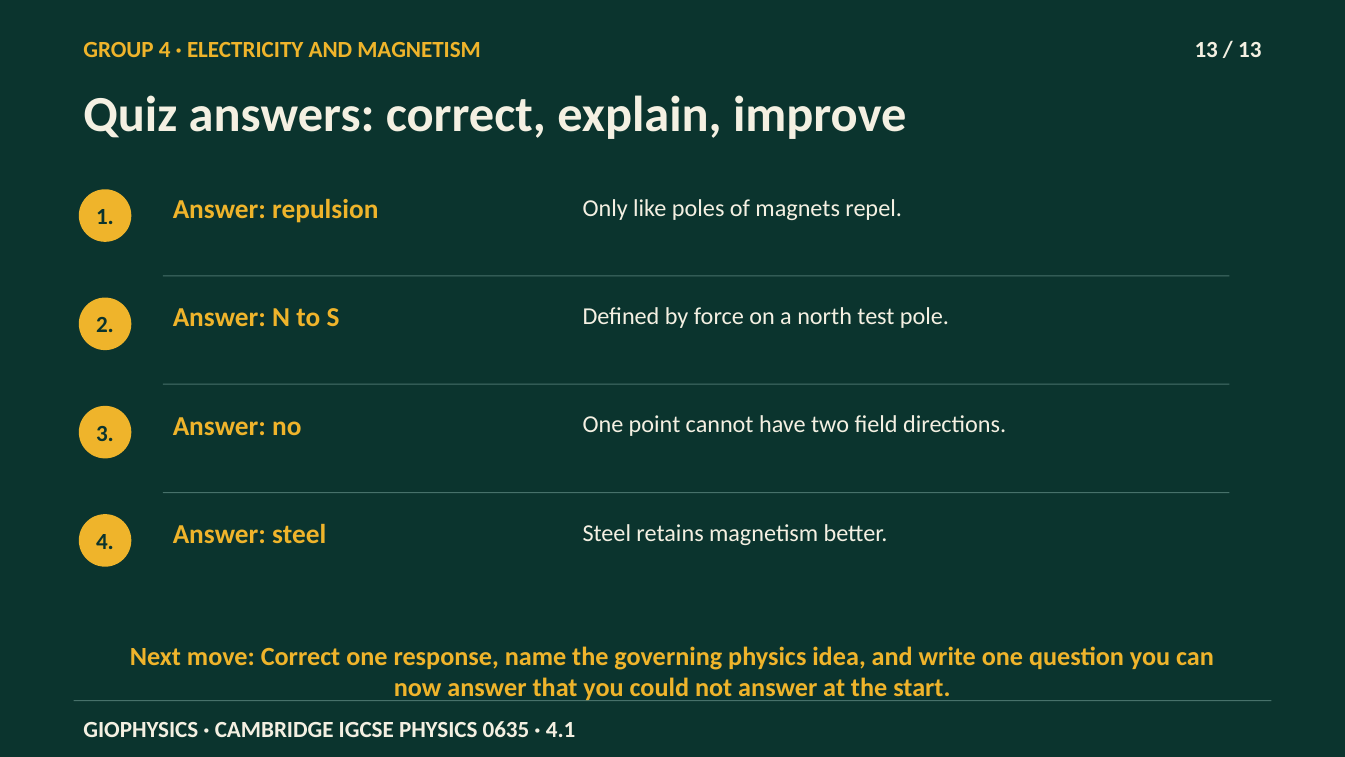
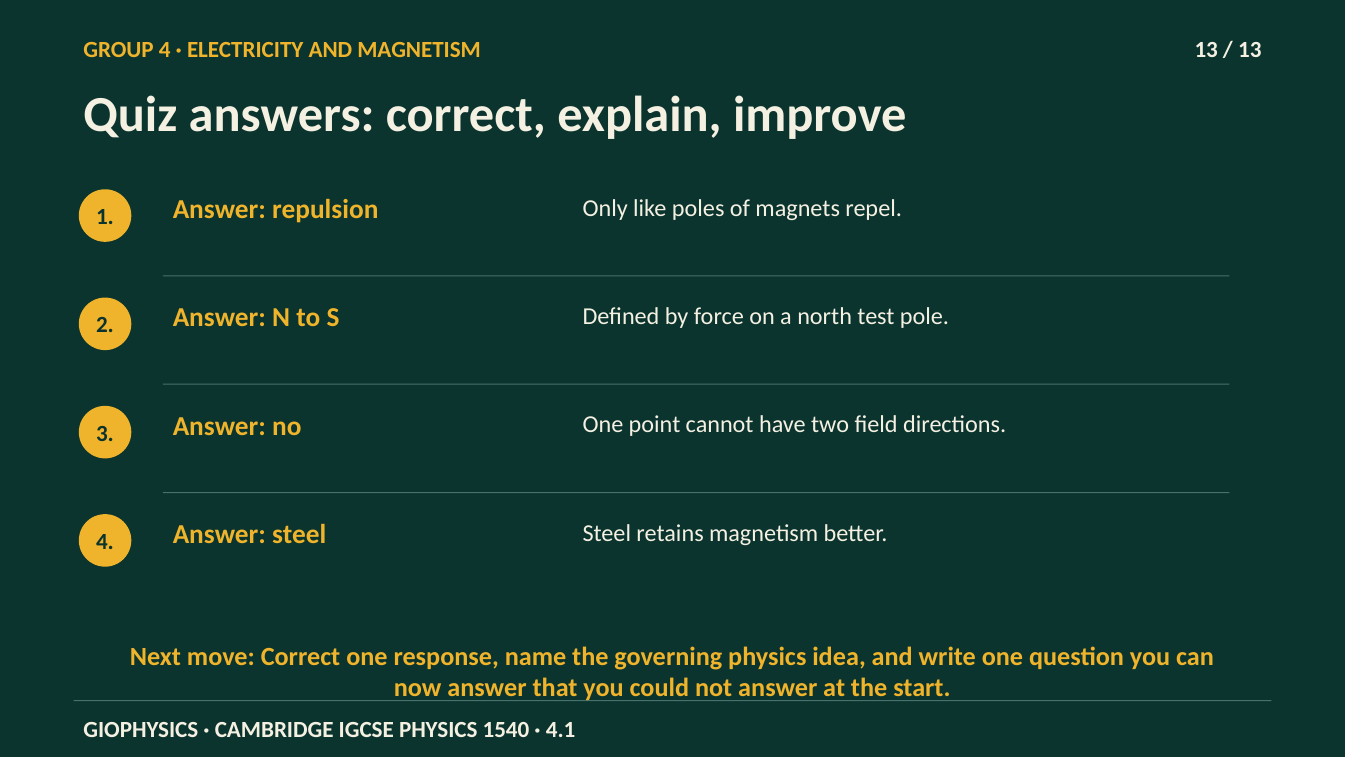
0635: 0635 -> 1540 (506, 730)
